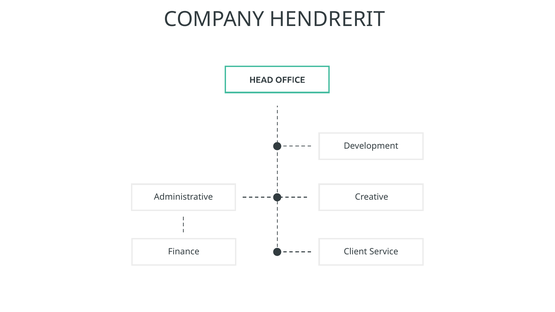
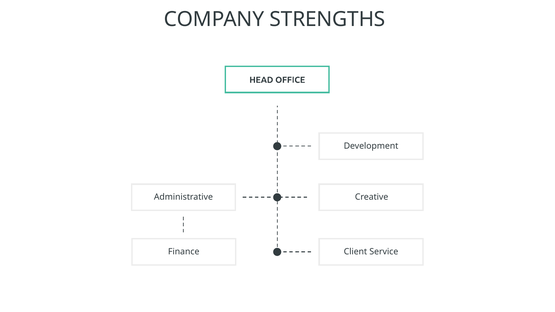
HENDRERIT: HENDRERIT -> STRENGTHS (328, 19)
